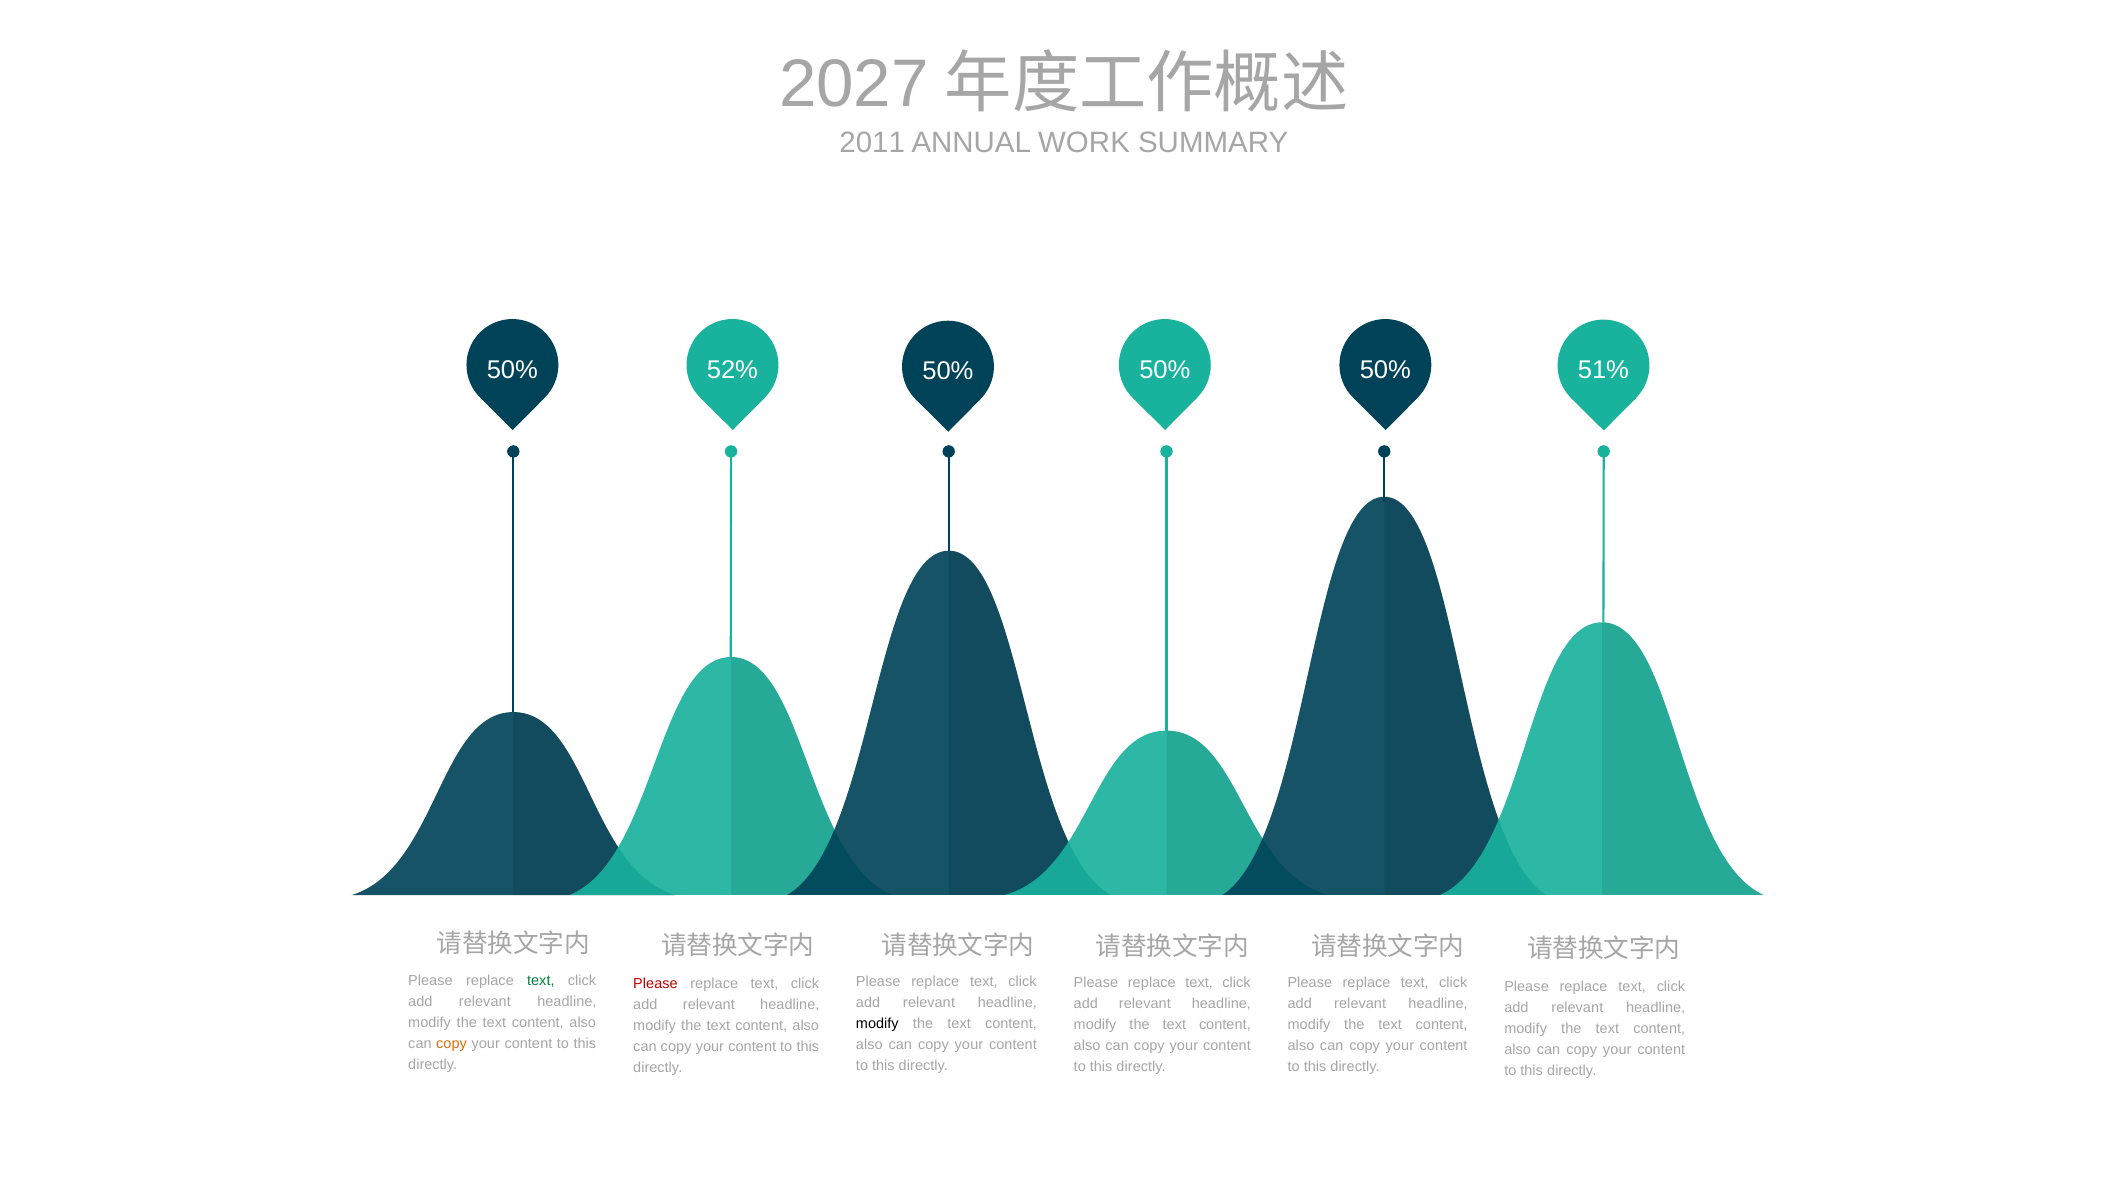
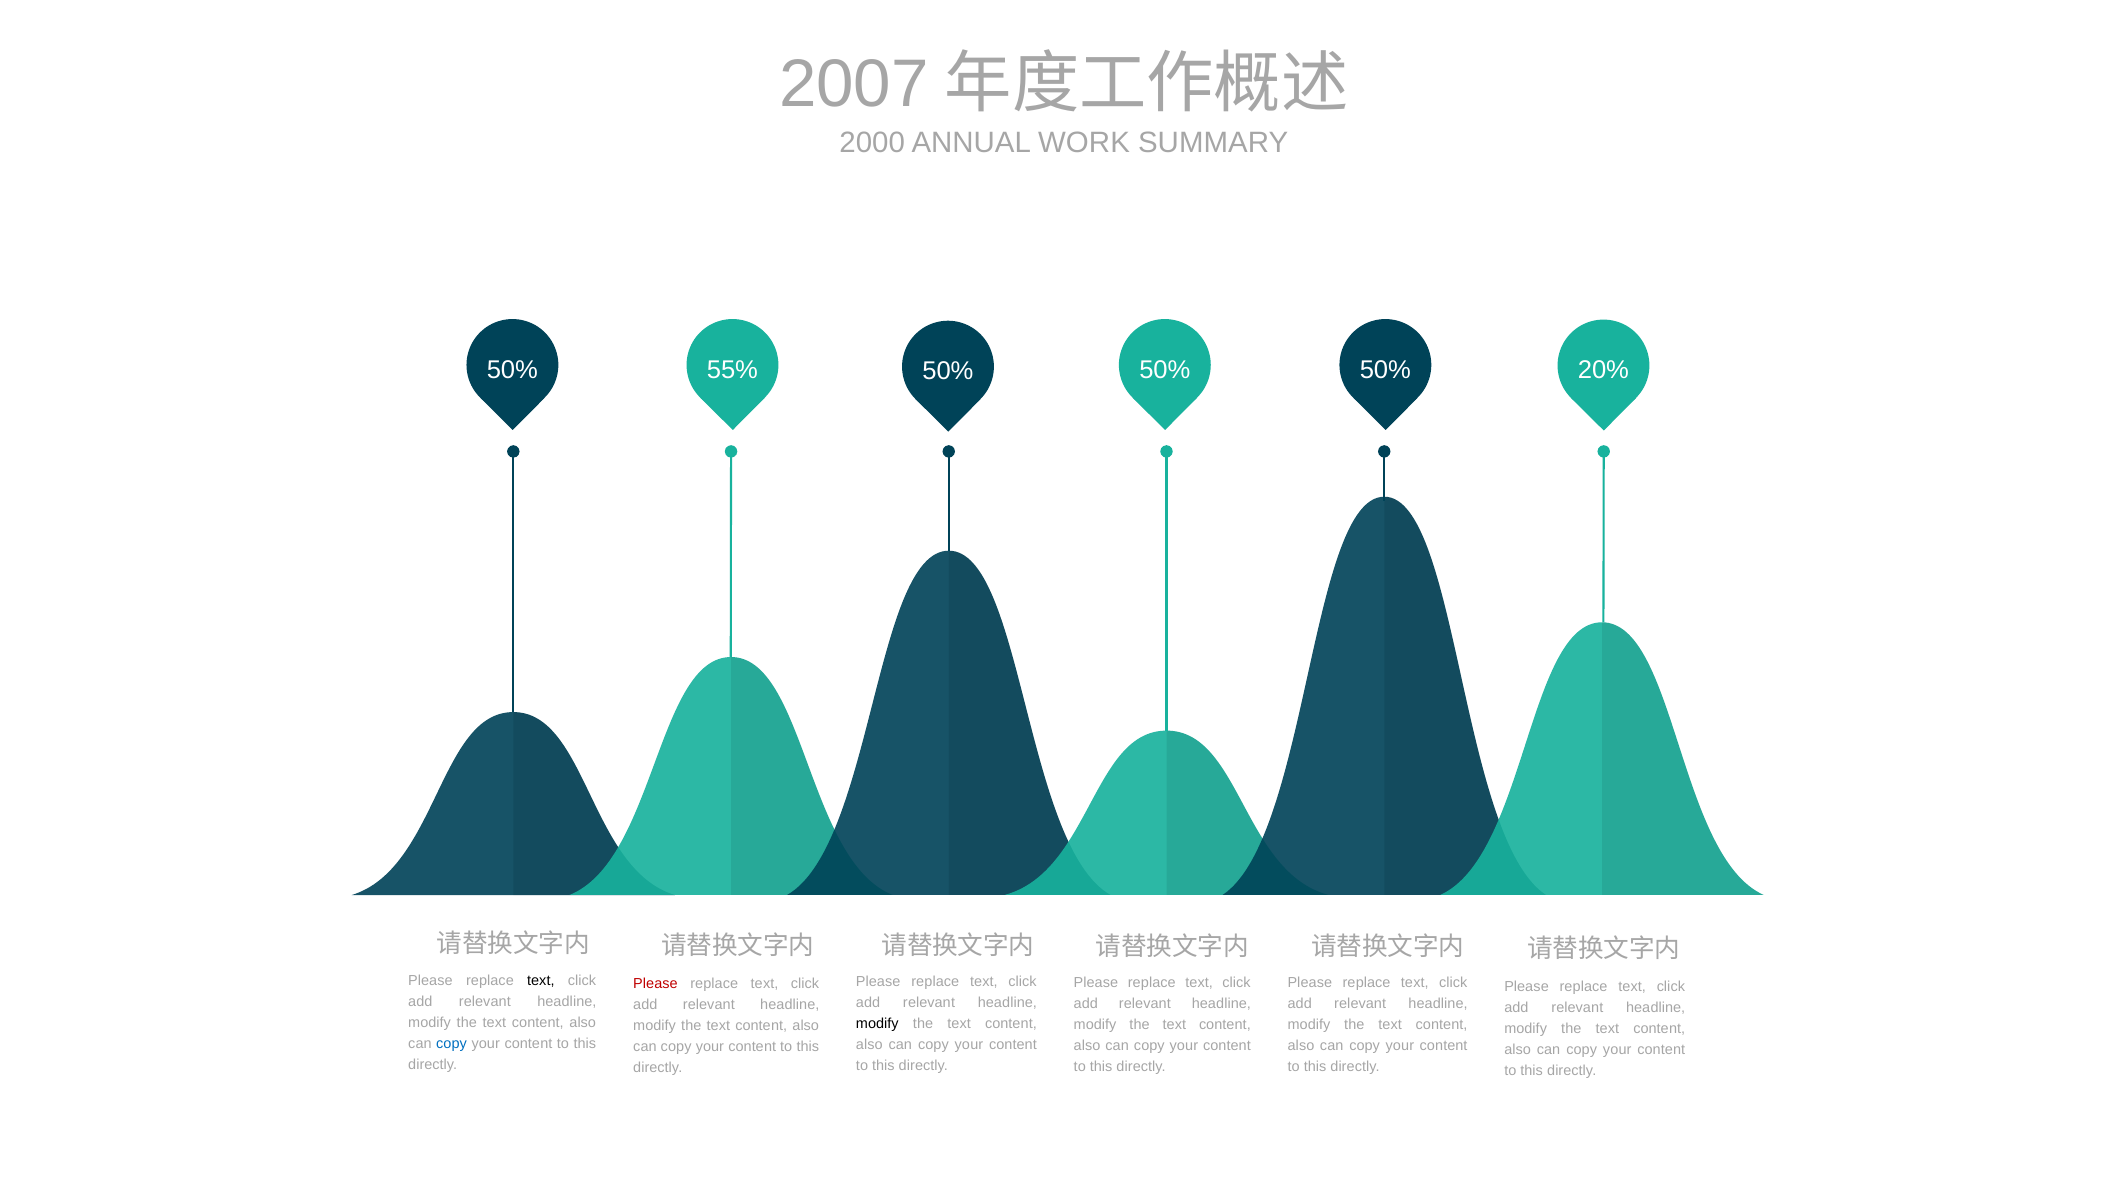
2027: 2027 -> 2007 (854, 84)
2011: 2011 -> 2000 (872, 143)
52%: 52% -> 55% (732, 370)
51%: 51% -> 20% (1603, 370)
text colour: green -> black (541, 980)
copy colour: orange -> blue (452, 1043)
